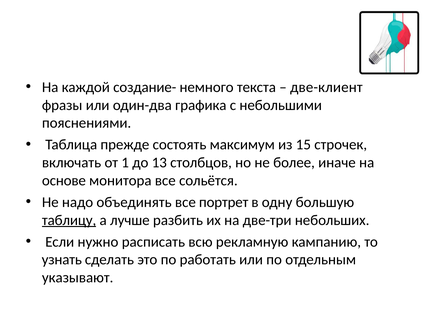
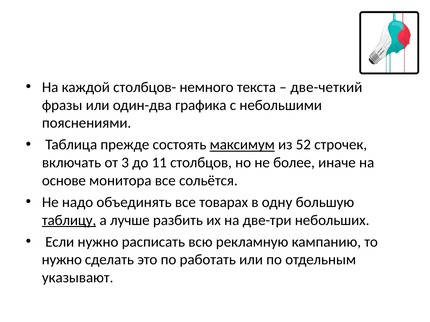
создание-: создание- -> столбцов- (145, 87)
две-клиент: две-клиент -> две-четкий (326, 87)
максимум underline: none -> present (242, 145)
15: 15 -> 52 (303, 145)
1: 1 -> 3 (125, 163)
13: 13 -> 11 (159, 163)
портрет: портрет -> товарах (224, 203)
узнать: узнать -> нужно (62, 260)
